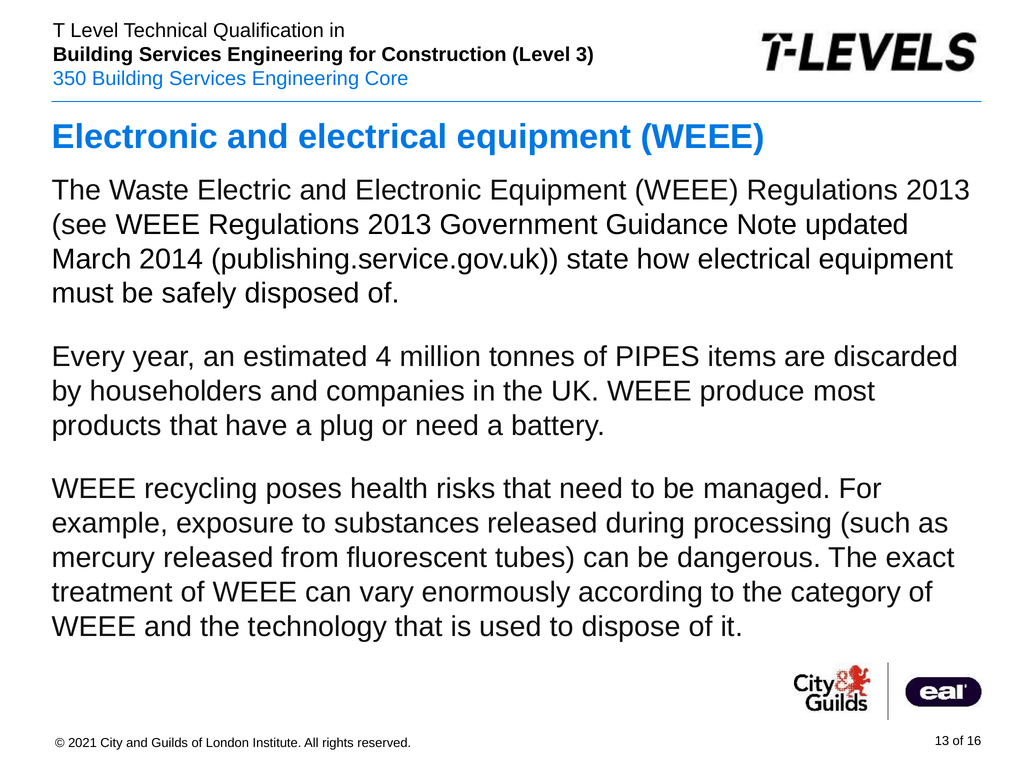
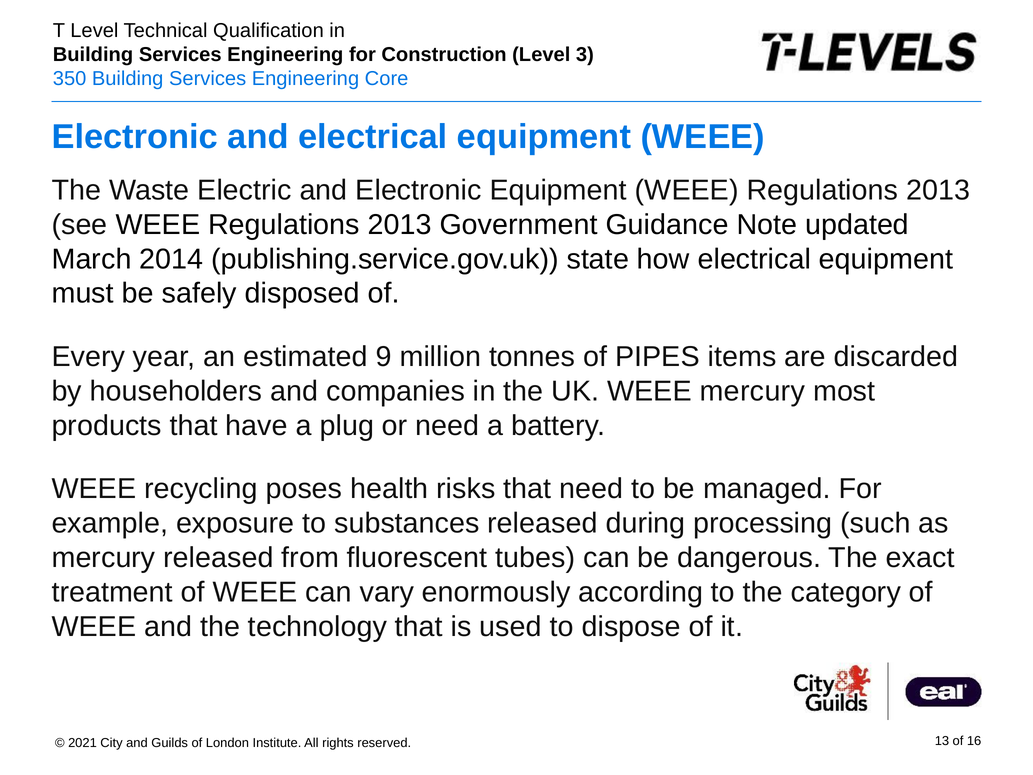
4: 4 -> 9 (384, 357)
WEEE produce: produce -> mercury (752, 391)
